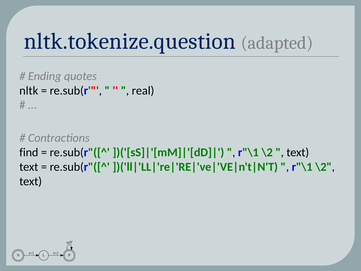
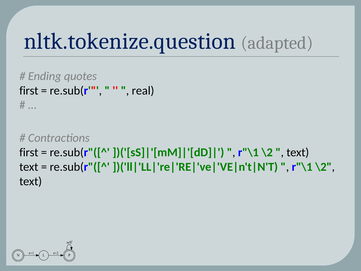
nltk: nltk -> first (29, 90)
find: find -> first (29, 152)
